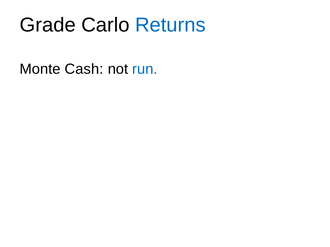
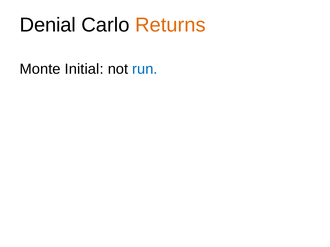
Grade: Grade -> Denial (48, 25)
Returns colour: blue -> orange (170, 25)
Cash: Cash -> Initial (84, 69)
